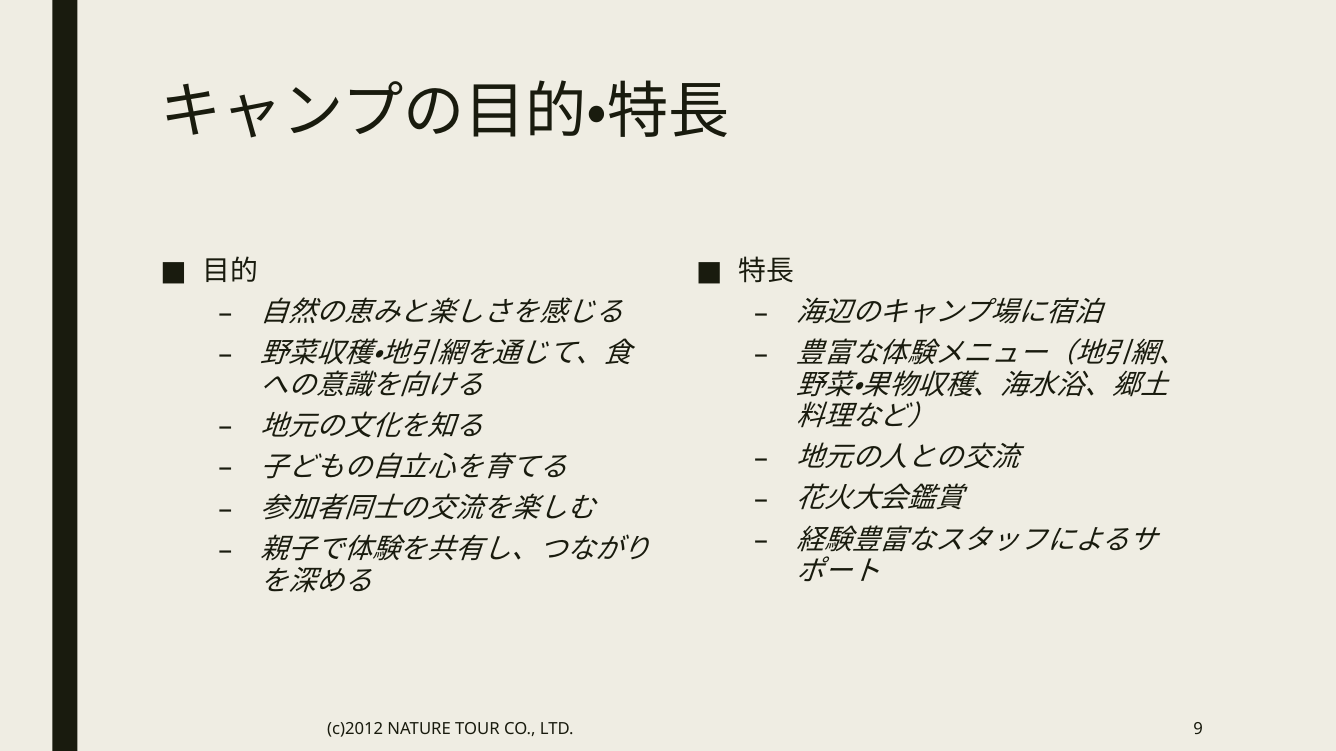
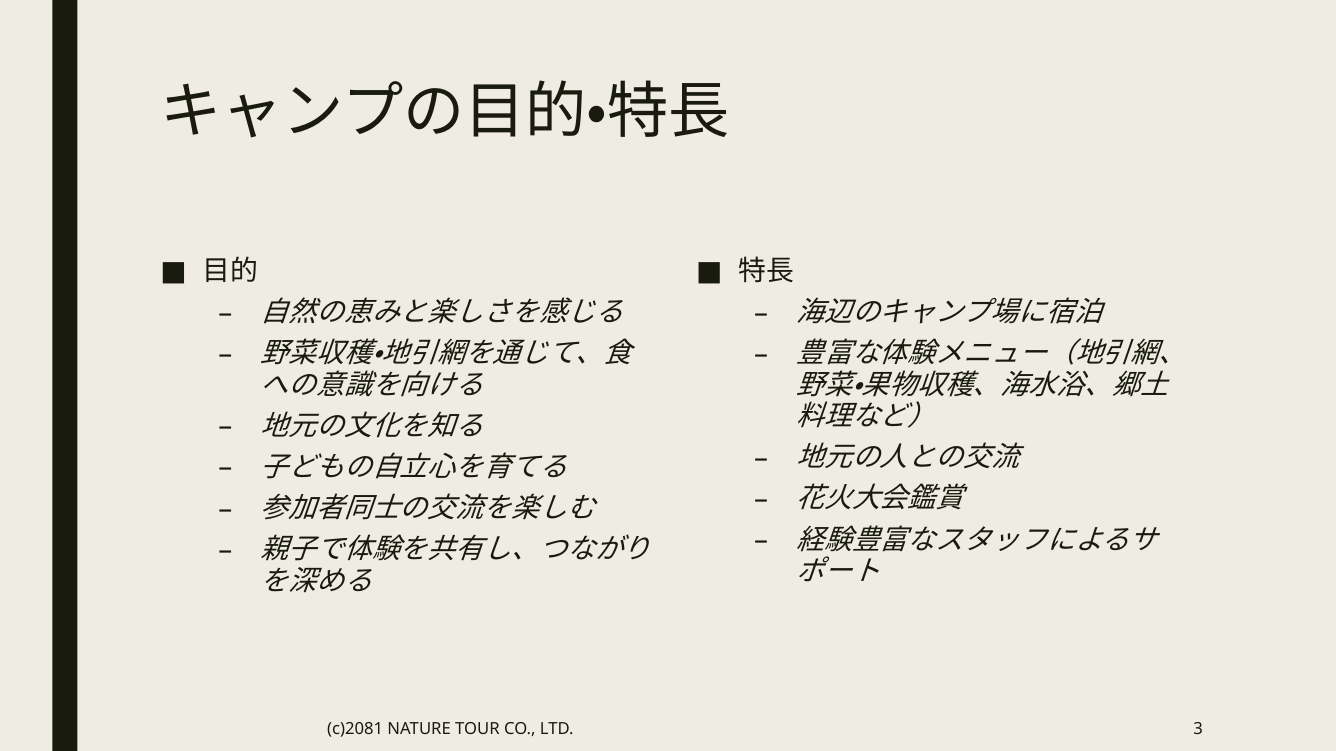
c)2012: c)2012 -> c)2081 (355, 729)
9: 9 -> 3 (1198, 729)
